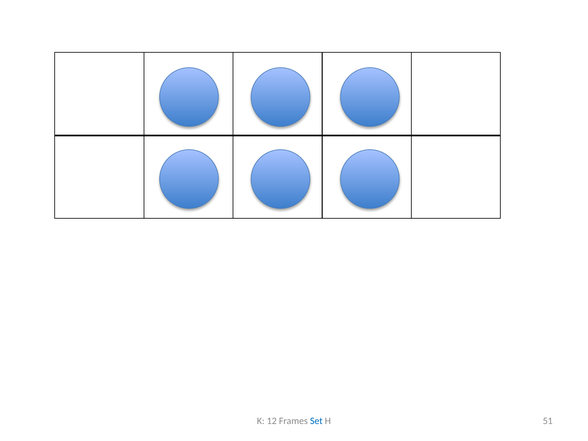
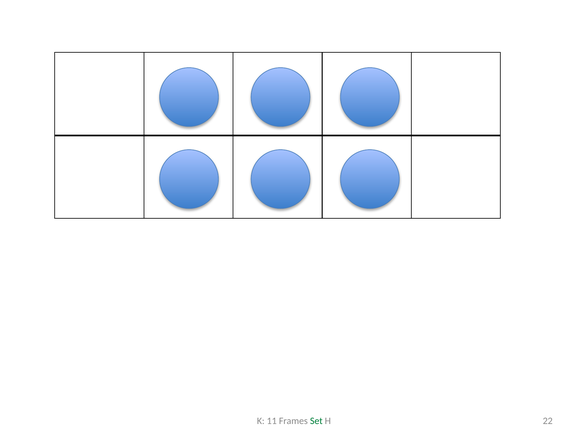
12: 12 -> 11 (272, 421)
Set colour: blue -> green (316, 421)
51: 51 -> 22 (548, 421)
